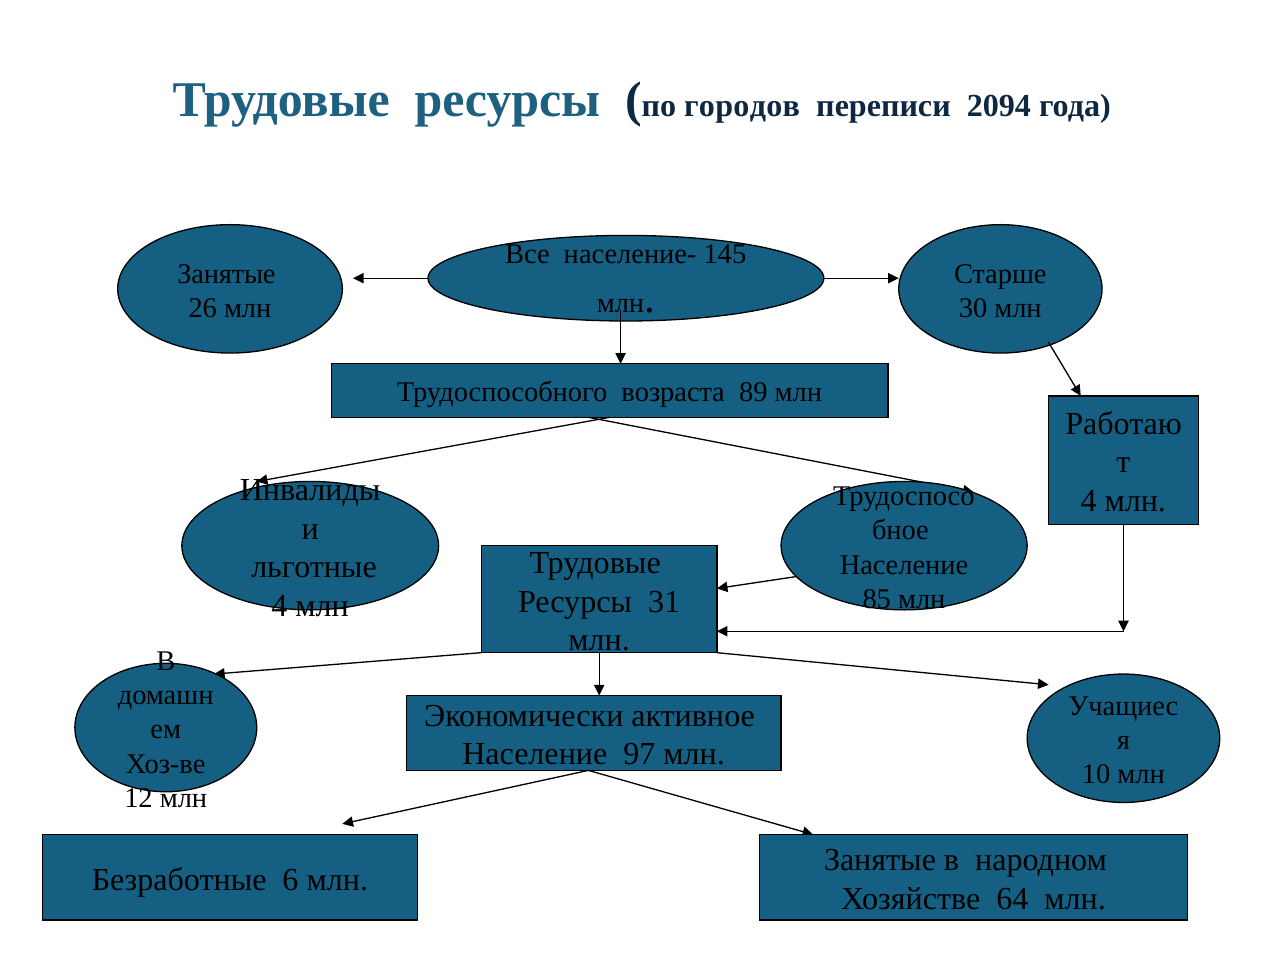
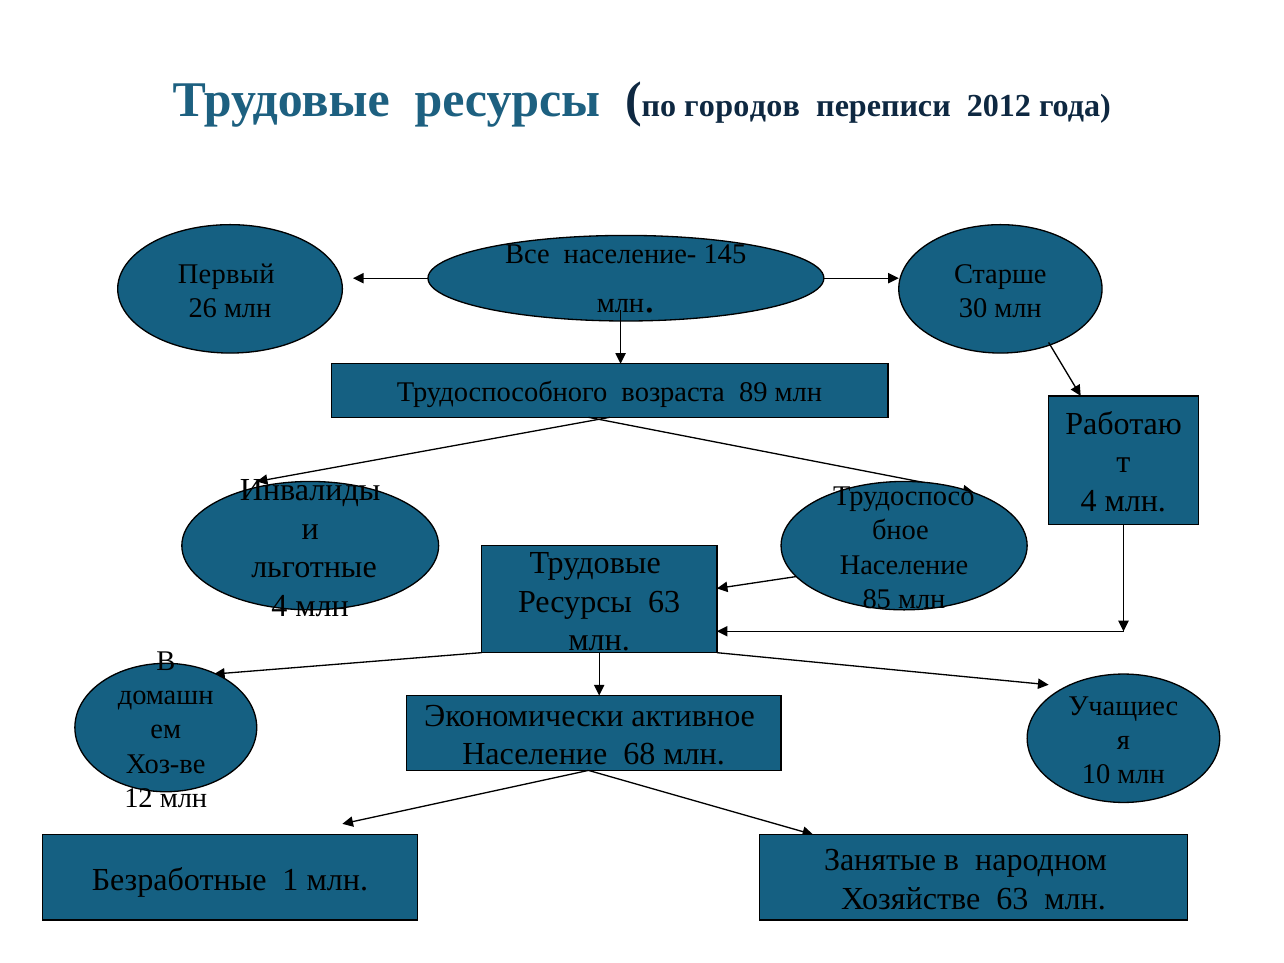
2094: 2094 -> 2012 (999, 106)
Занятые: Занятые -> Первый (226, 274)
Ресурсы 31: 31 -> 63 (664, 601)
97: 97 -> 68 (639, 754)
6: 6 -> 1 (291, 880)
Хозяйстве 64: 64 -> 63 (1012, 899)
